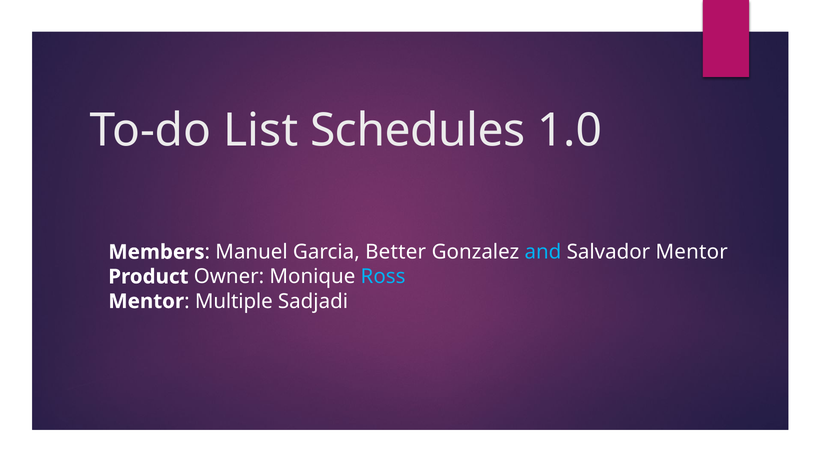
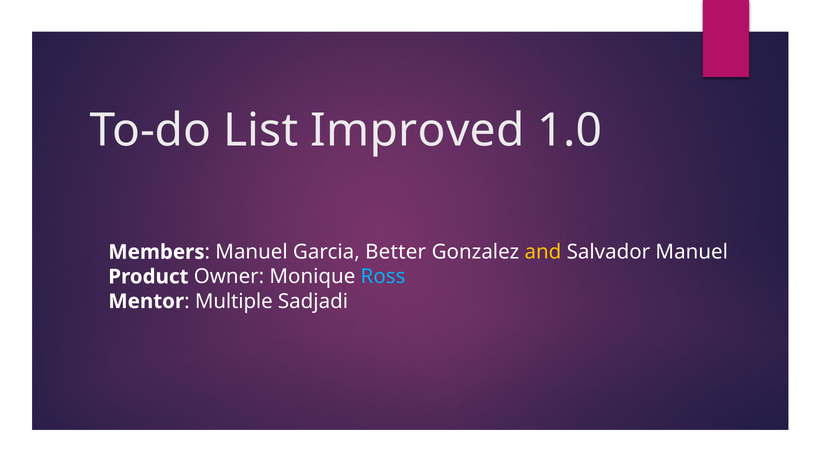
Schedules: Schedules -> Improved (417, 130)
and colour: light blue -> yellow (543, 252)
Salvador Mentor: Mentor -> Manuel (692, 252)
